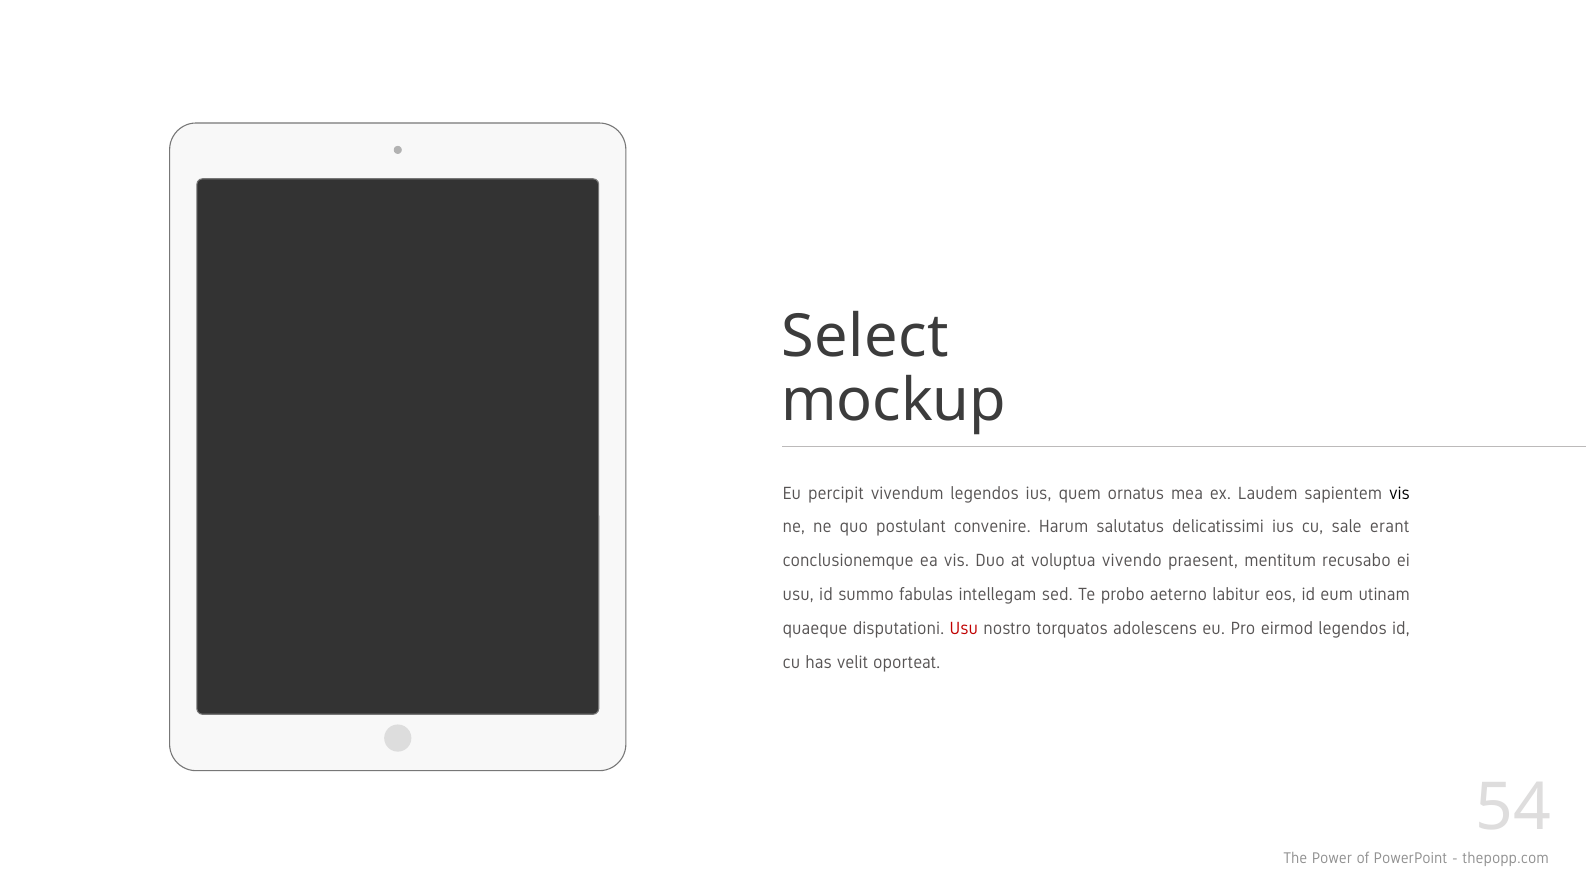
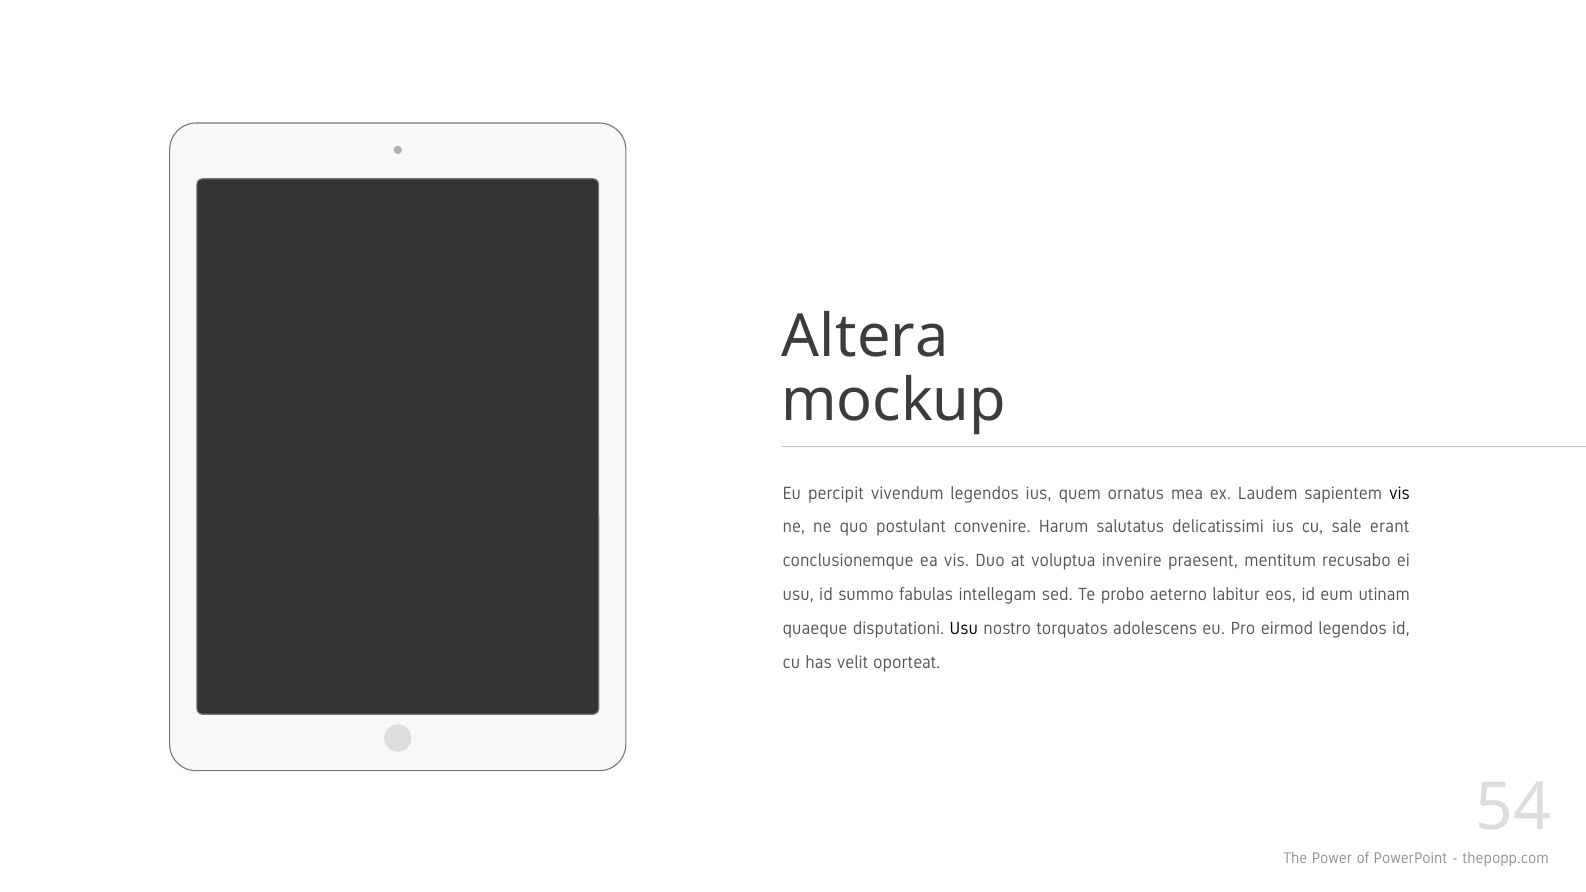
Select: Select -> Altera (865, 337)
vivendo: vivendo -> invenire (1132, 561)
Usu colour: red -> black (964, 629)
